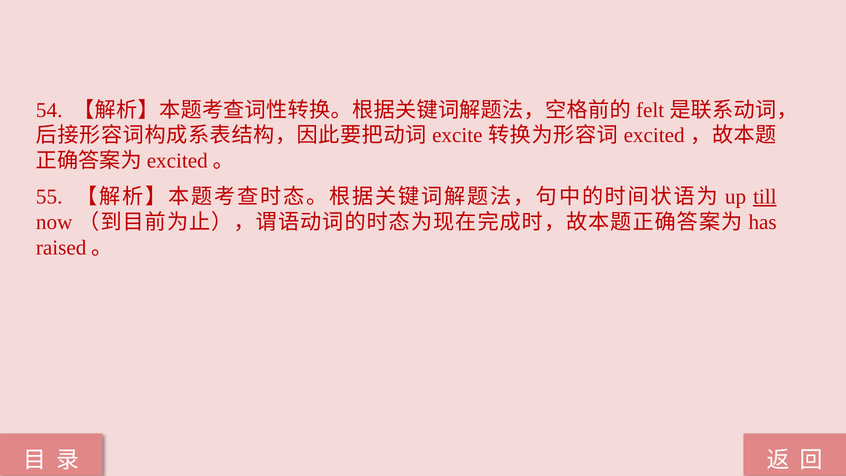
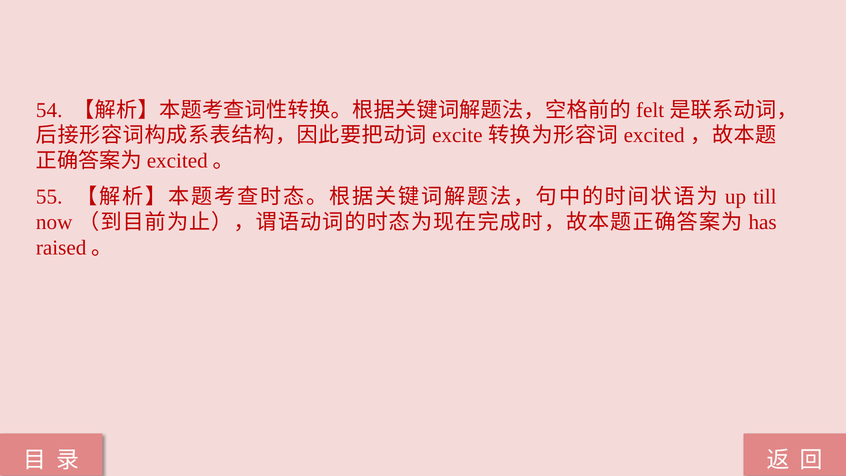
till underline: present -> none (765, 197)
